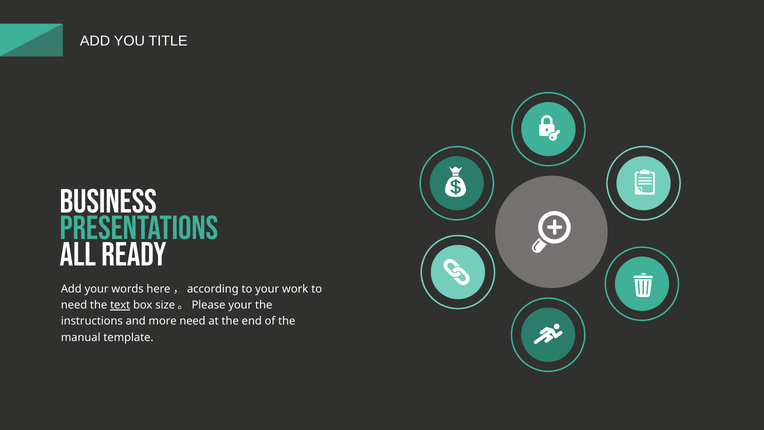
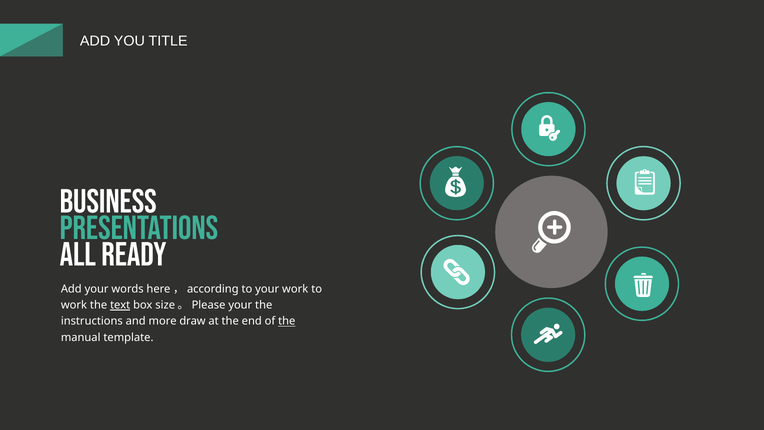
need: need -> work (74, 305)
more need: need -> draw (193, 321)
the underline: none -> present (287, 321)
